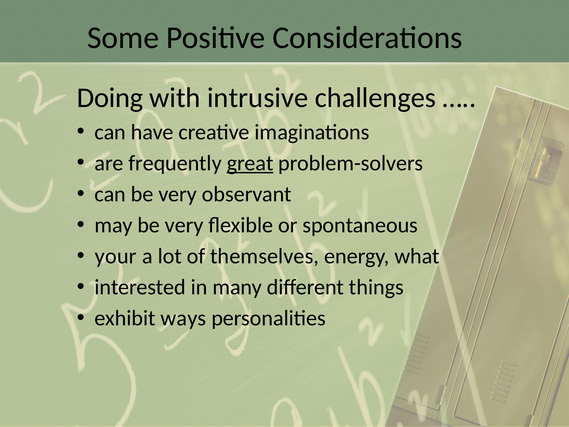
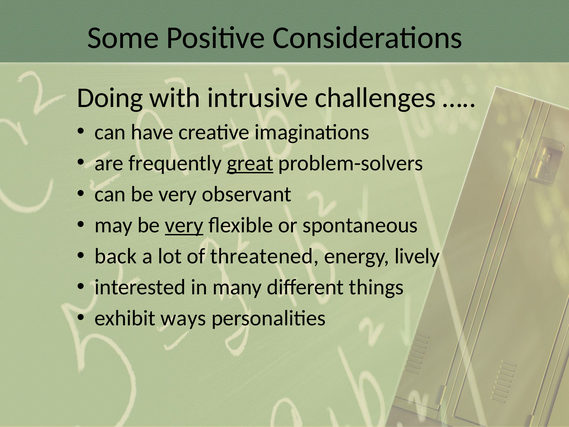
very underline: none -> present (184, 225)
your: your -> back (116, 256)
themselves: themselves -> threatened (265, 256)
what: what -> lively (417, 256)
